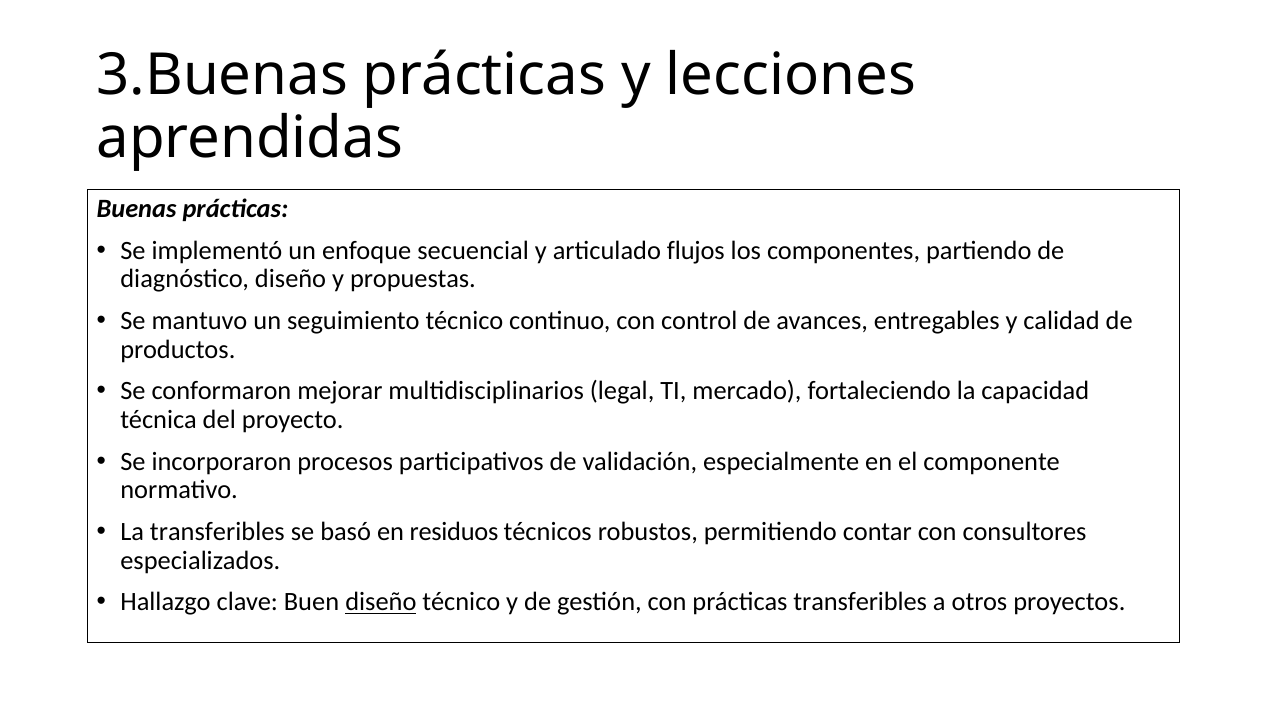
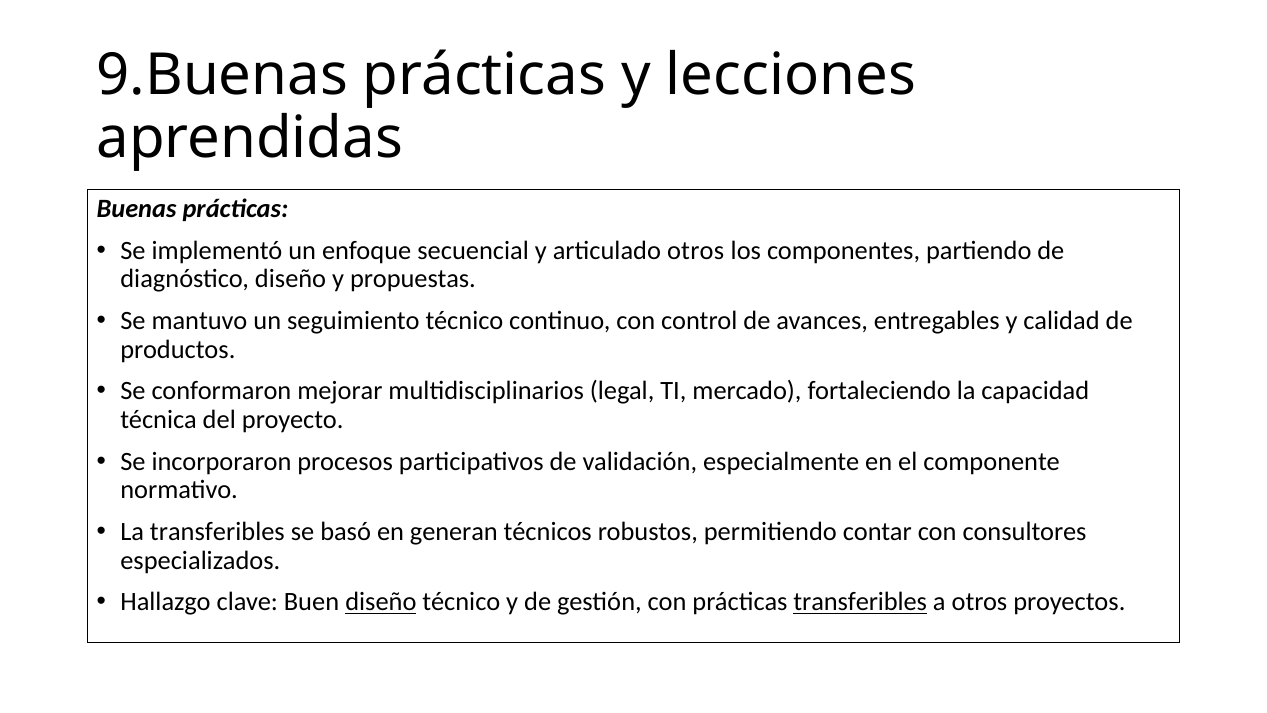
3.Buenas: 3.Buenas -> 9.Buenas (222, 75)
articulado flujos: flujos -> otros (696, 250)
residuos: residuos -> generan (454, 532)
transferibles underline: none -> present (860, 602)
